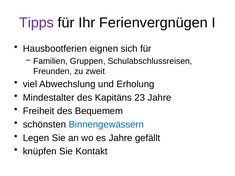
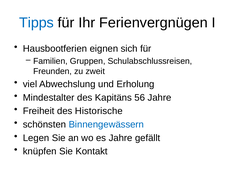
Tipps colour: purple -> blue (36, 23)
23: 23 -> 56 (140, 98)
Bequemem: Bequemem -> Historische (99, 111)
